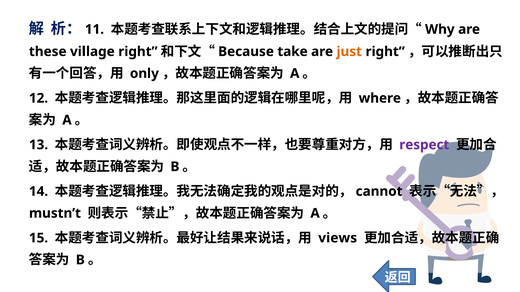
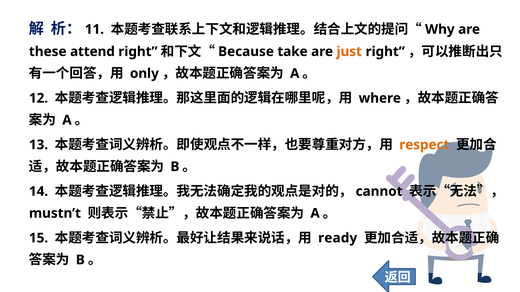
village: village -> attend (92, 52)
respect colour: purple -> orange (424, 145)
views: views -> ready (338, 238)
